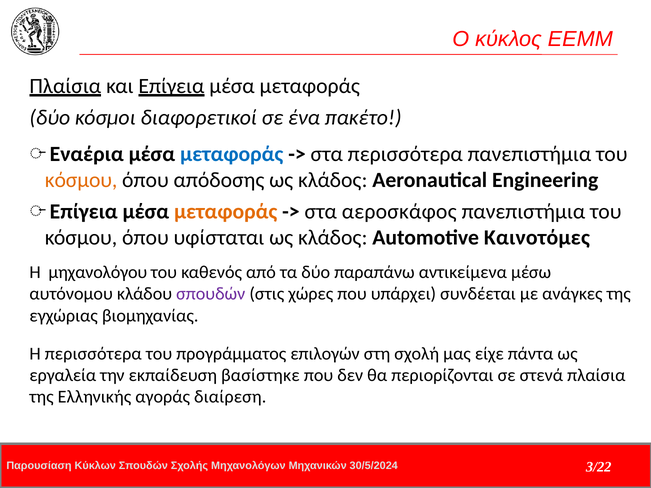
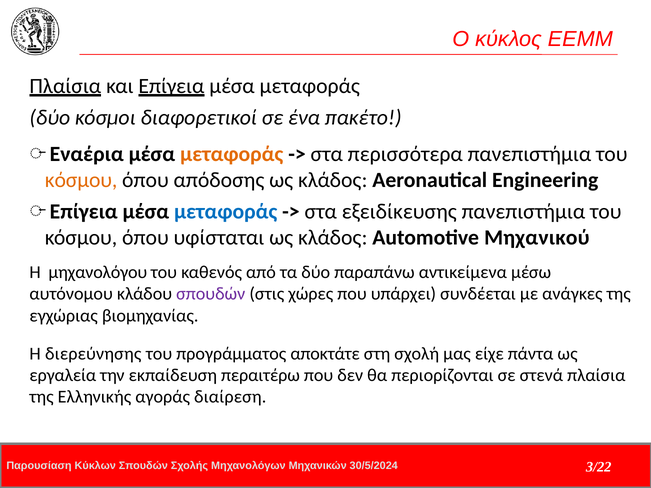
μεταφοράς colour: blue -> orange (232, 154)
μεταφοράς colour: orange -> blue (226, 212)
αεροσκάφος: αεροσκάφος -> εξειδίκευσης (399, 212)
Καινοτόμες: Καινοτόμες -> Μηχανικού (537, 238)
Η περισσότερα: περισσότερα -> διερεύνησης (93, 354)
επιλογών: επιλογών -> αποκτάτε (325, 354)
βασίστηκε: βασίστηκε -> περαιτέρω (260, 375)
